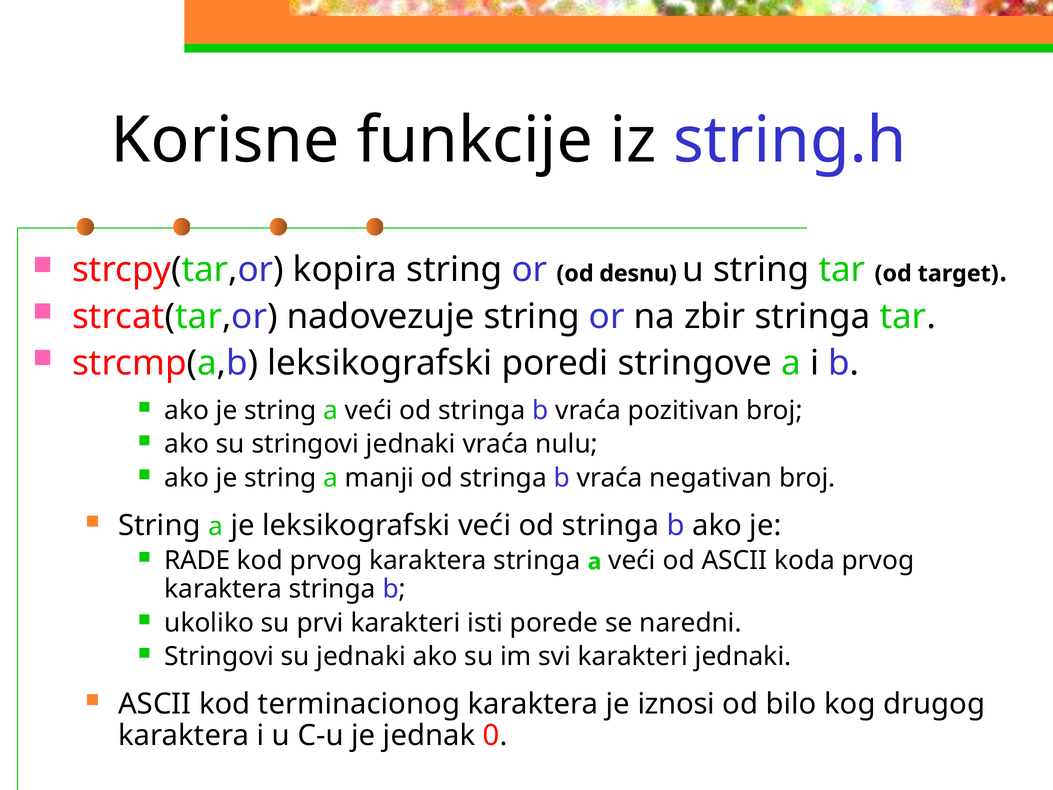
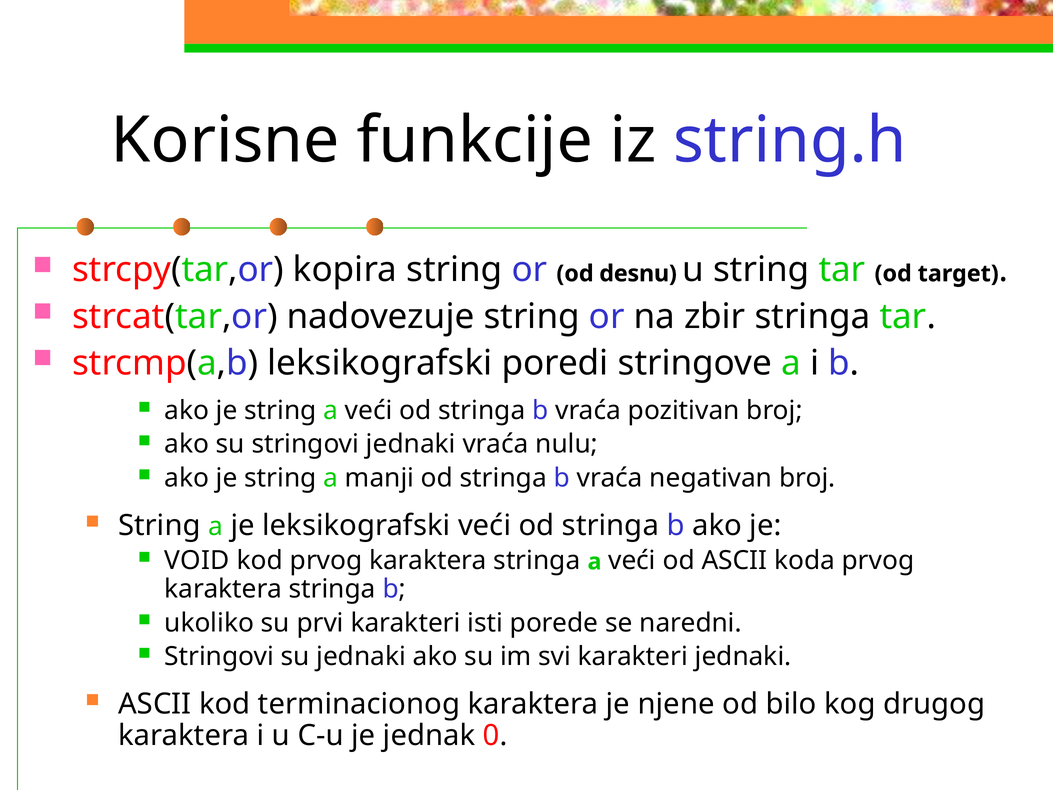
RADE: RADE -> VOID (197, 561)
iznosi: iznosi -> njene (676, 704)
